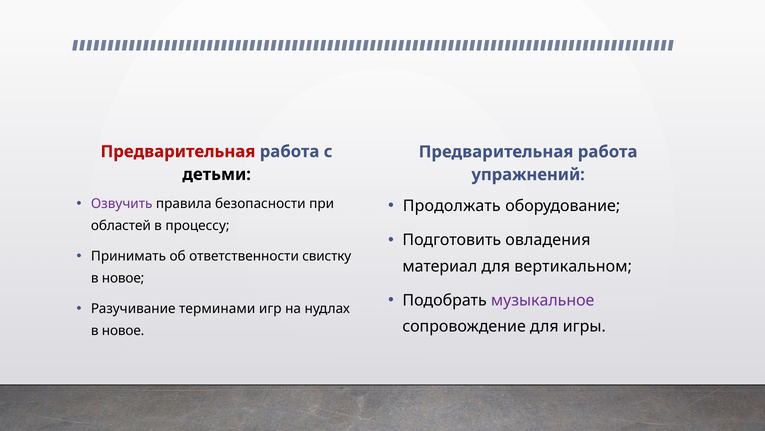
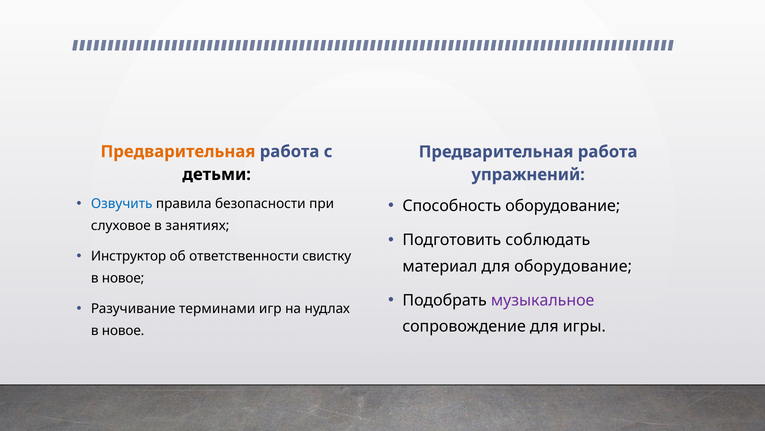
Предварительная colour: red -> orange (178, 151)
Озвучить colour: purple -> blue (122, 203)
Продолжать: Продолжать -> Способность (452, 206)
областей: областей -> слуховое (121, 225)
процессу: процессу -> занятиях (197, 225)
овладения: овладения -> соблюдать (548, 240)
Принимать: Принимать -> Инструктор (129, 256)
для вертикальном: вертикальном -> оборудование (573, 266)
